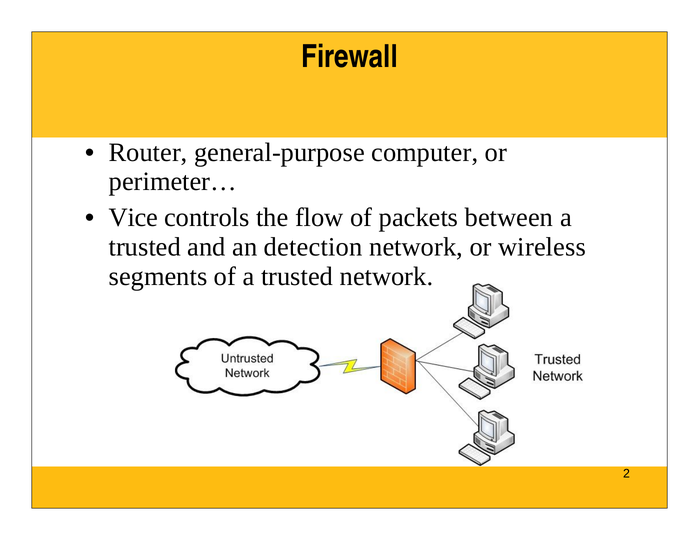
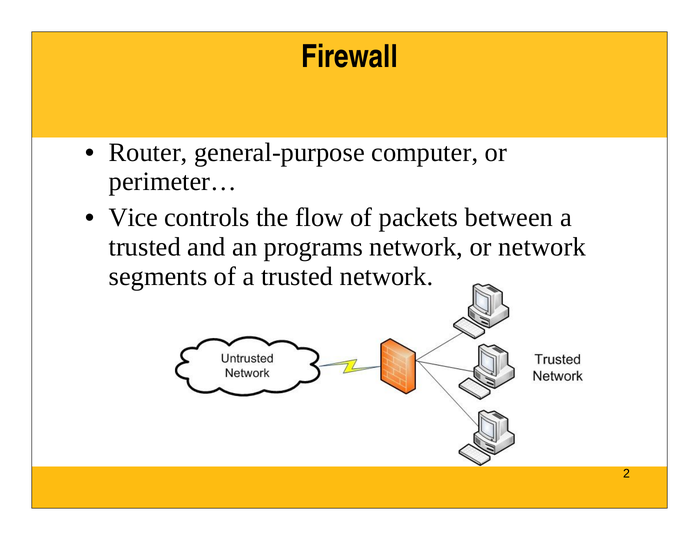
detection: detection -> programs (313, 247)
or wireless: wireless -> network (542, 247)
